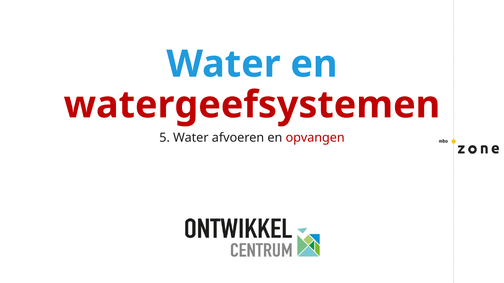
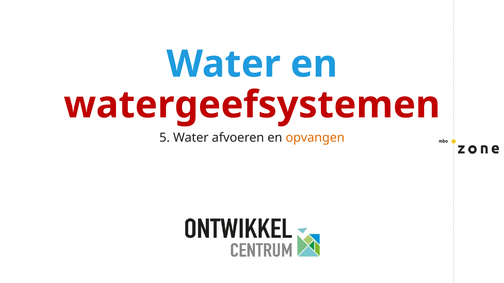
opvangen colour: red -> orange (315, 138)
